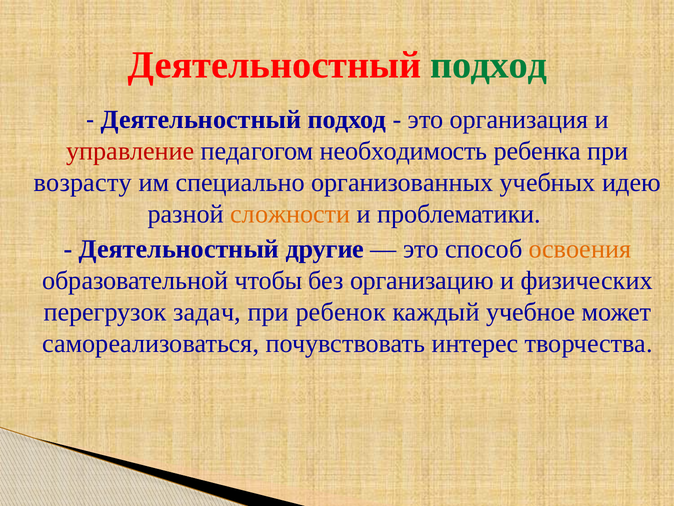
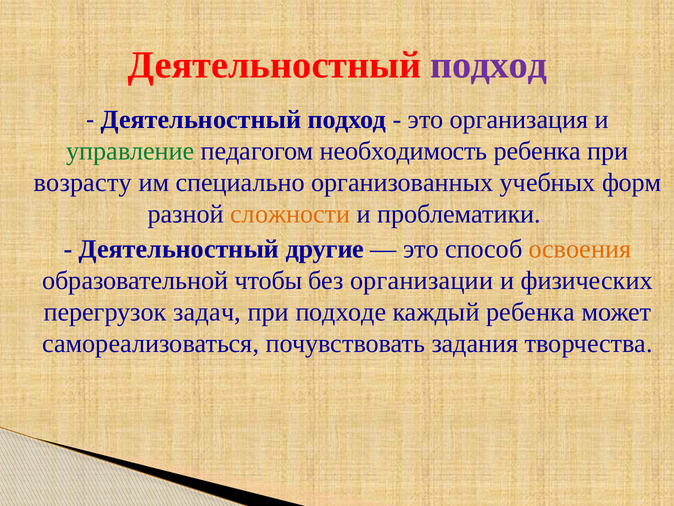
подход colour: green -> purple (489, 65)
управление colour: red -> green (130, 151)
идею: идею -> форм (632, 182)
организацию: организацию -> организации (422, 280)
ребенок: ребенок -> подходе (341, 312)
каждый учебное: учебное -> ребенка (530, 312)
интерес: интерес -> задания (475, 343)
